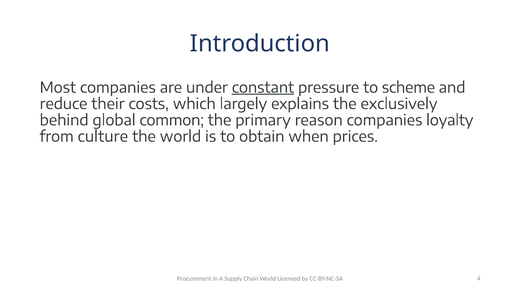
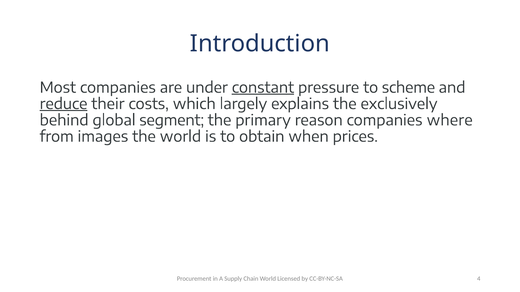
reduce underline: none -> present (64, 104)
common: common -> segment (172, 121)
loyalty: loyalty -> where (450, 121)
culture: culture -> images (103, 137)
